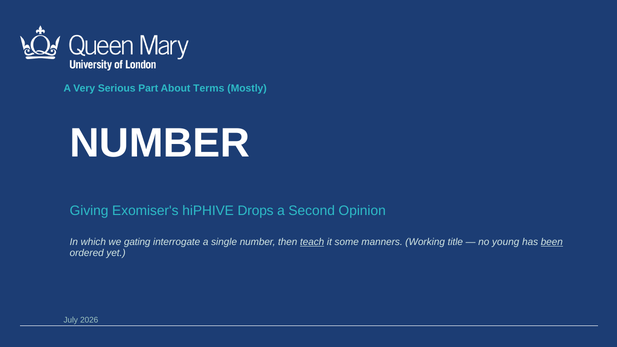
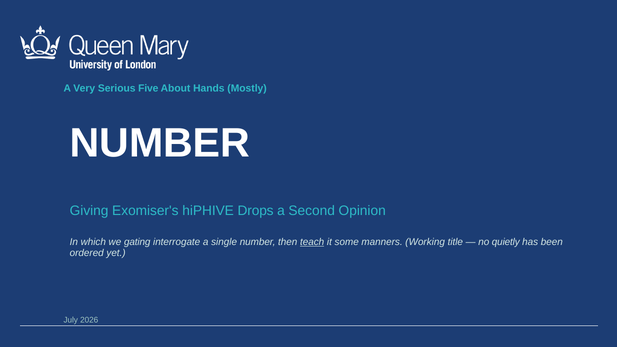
Part: Part -> Five (148, 88)
Terms: Terms -> Hands (209, 88)
young: young -> quietly (506, 242)
been underline: present -> none (552, 242)
